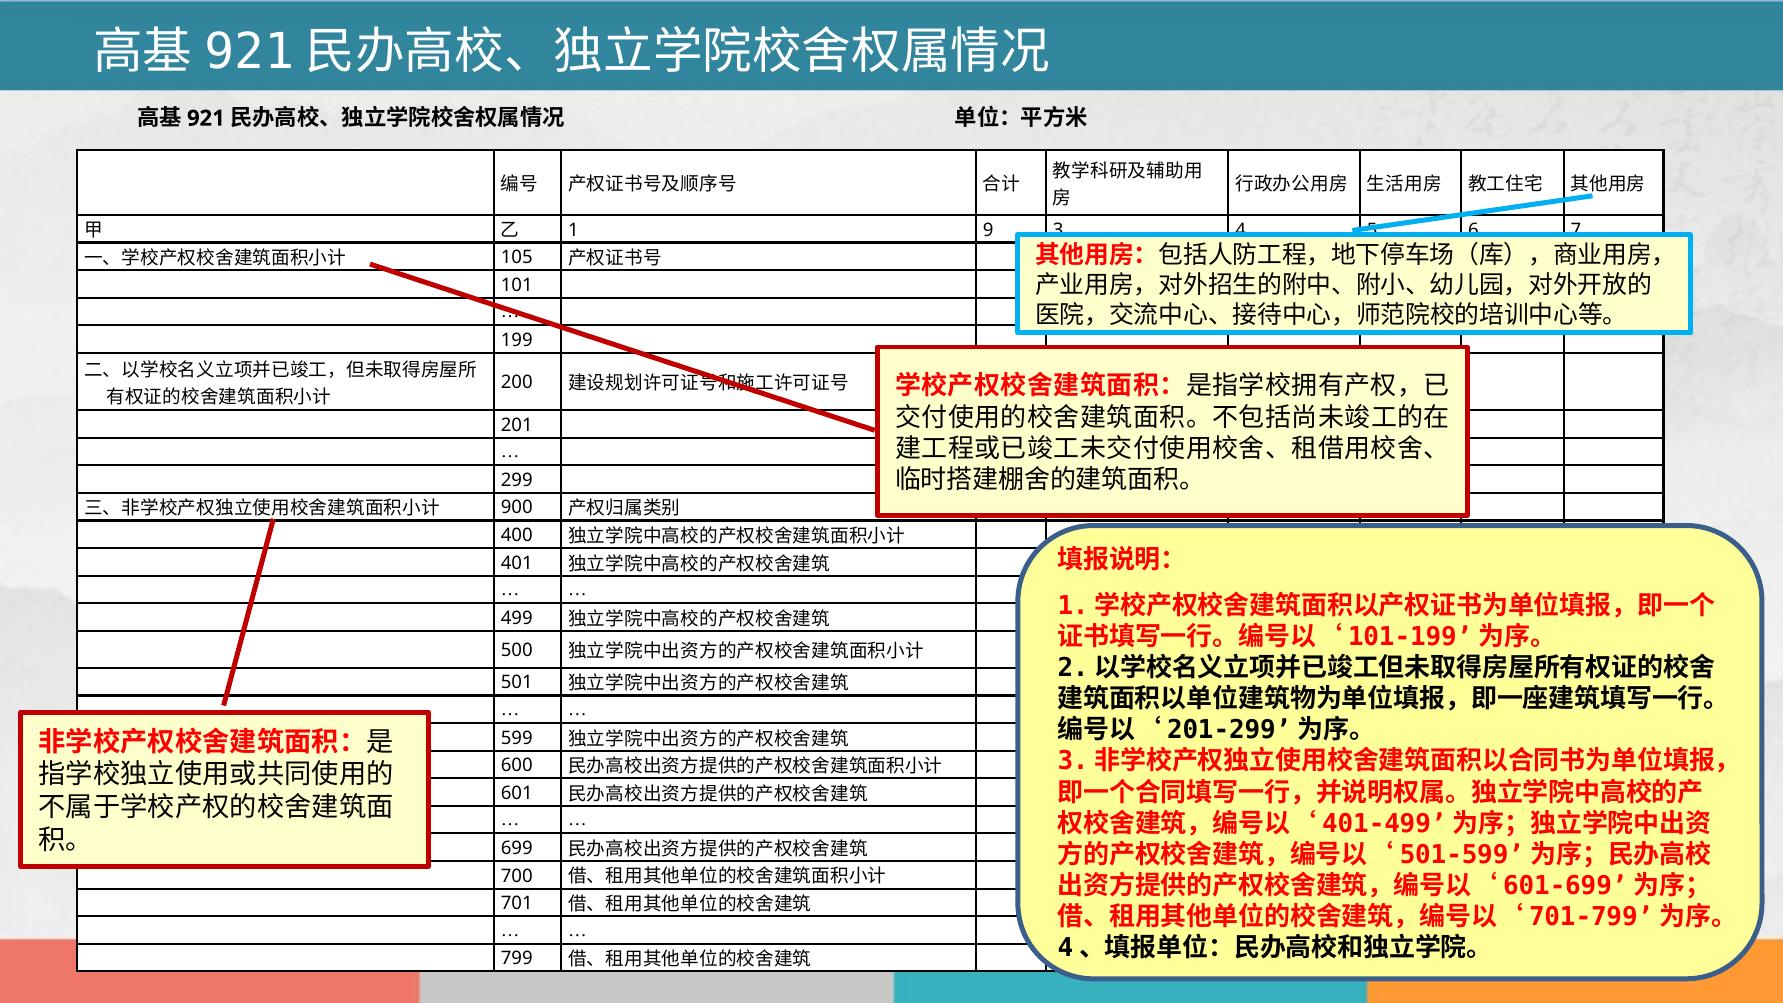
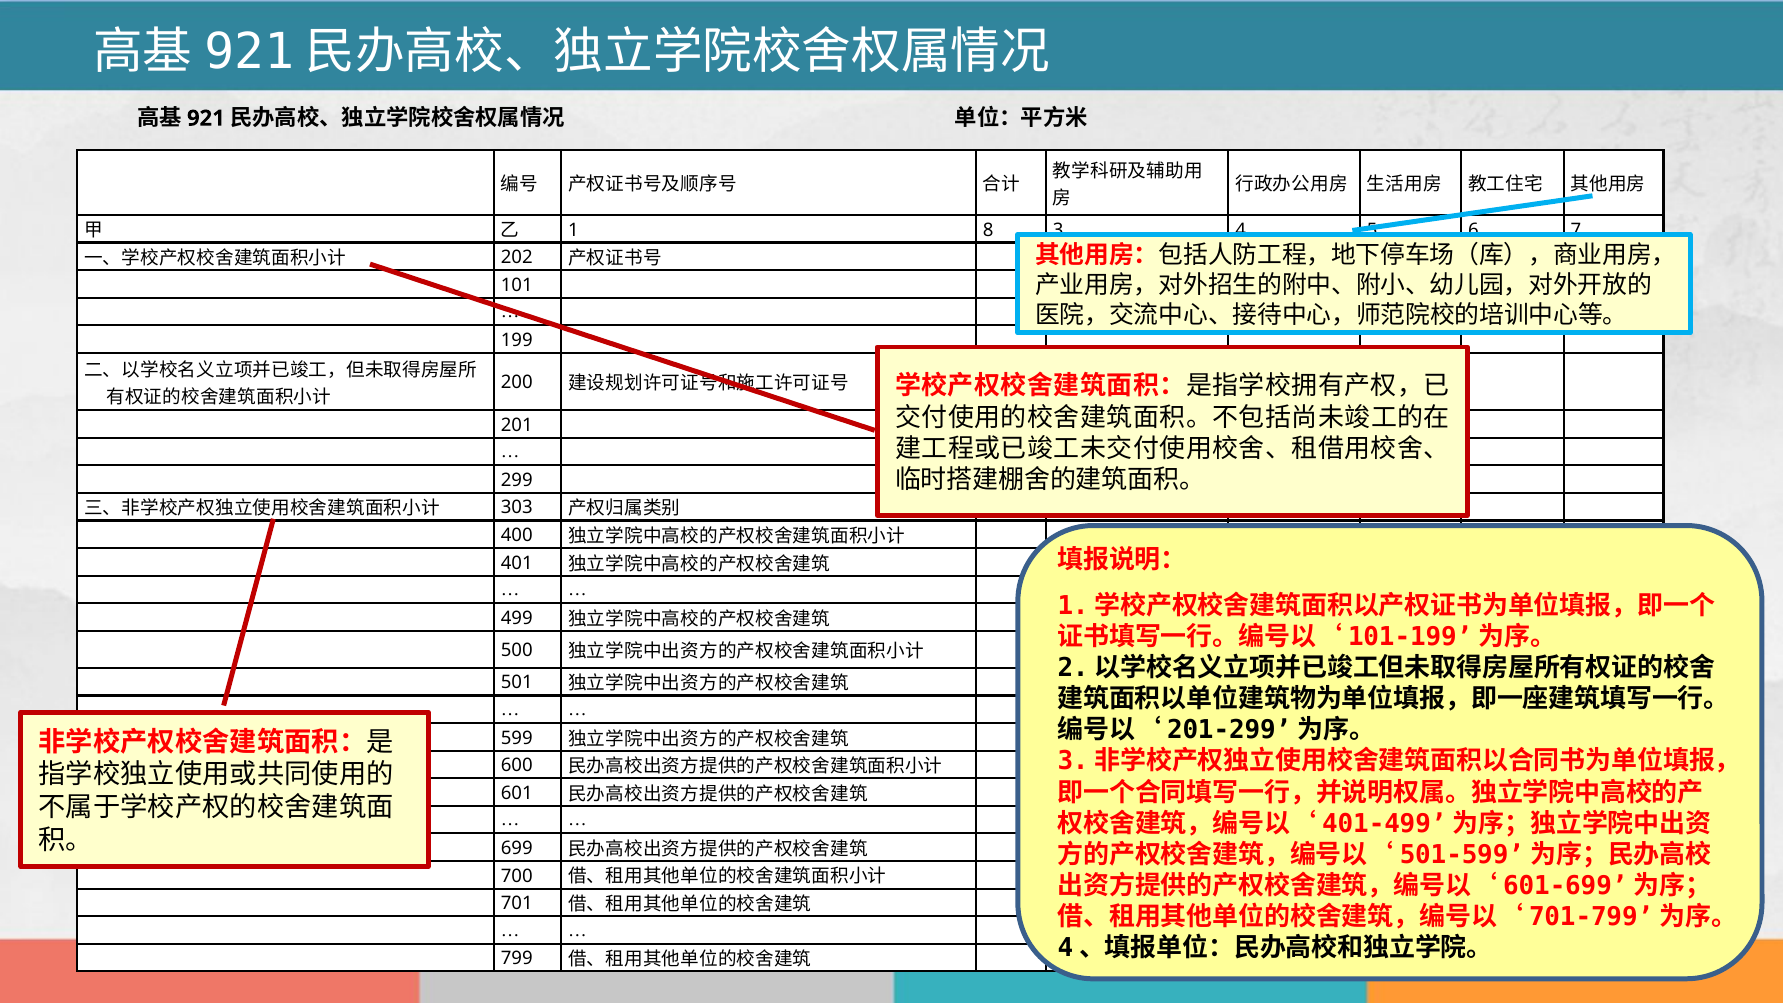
9: 9 -> 8 (988, 230)
105: 105 -> 202 (517, 257)
900: 900 -> 303 (517, 508)
